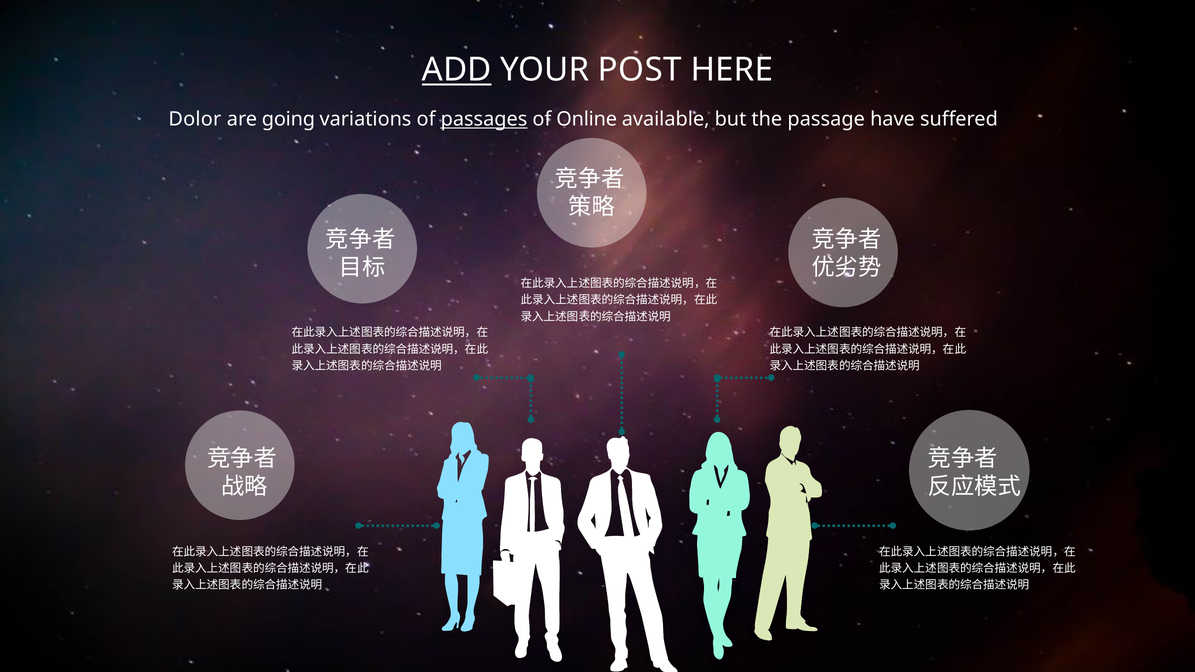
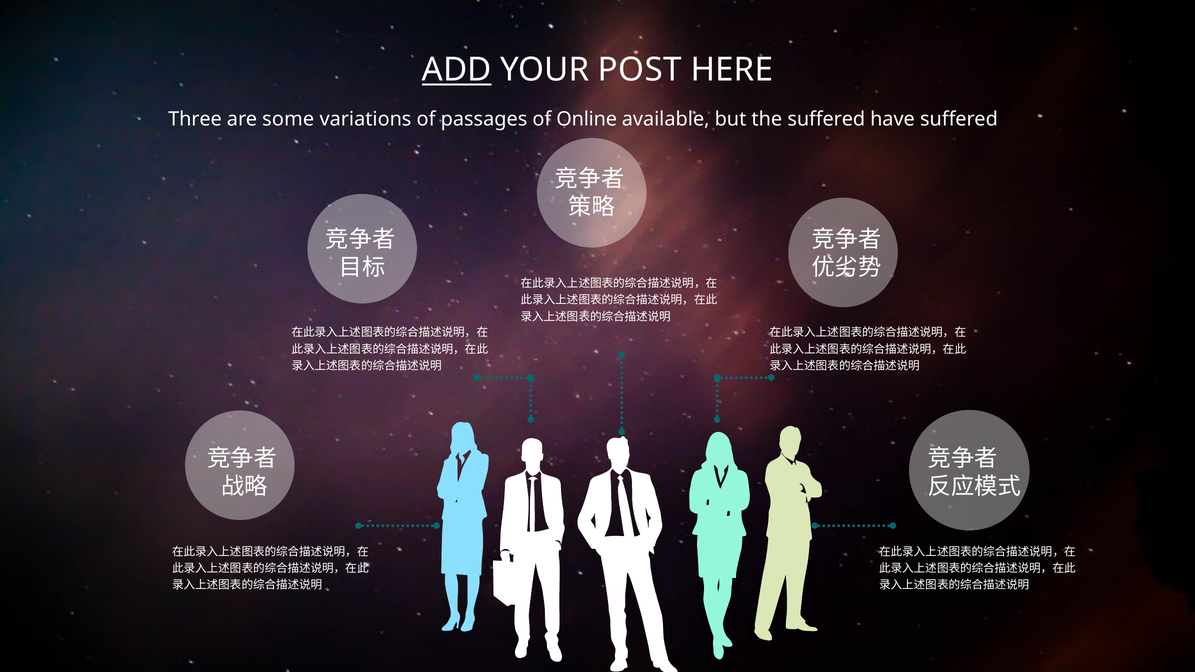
Dolor: Dolor -> Three (195, 119)
going: going -> some (288, 119)
passages underline: present -> none (484, 119)
the passage: passage -> suffered (826, 119)
